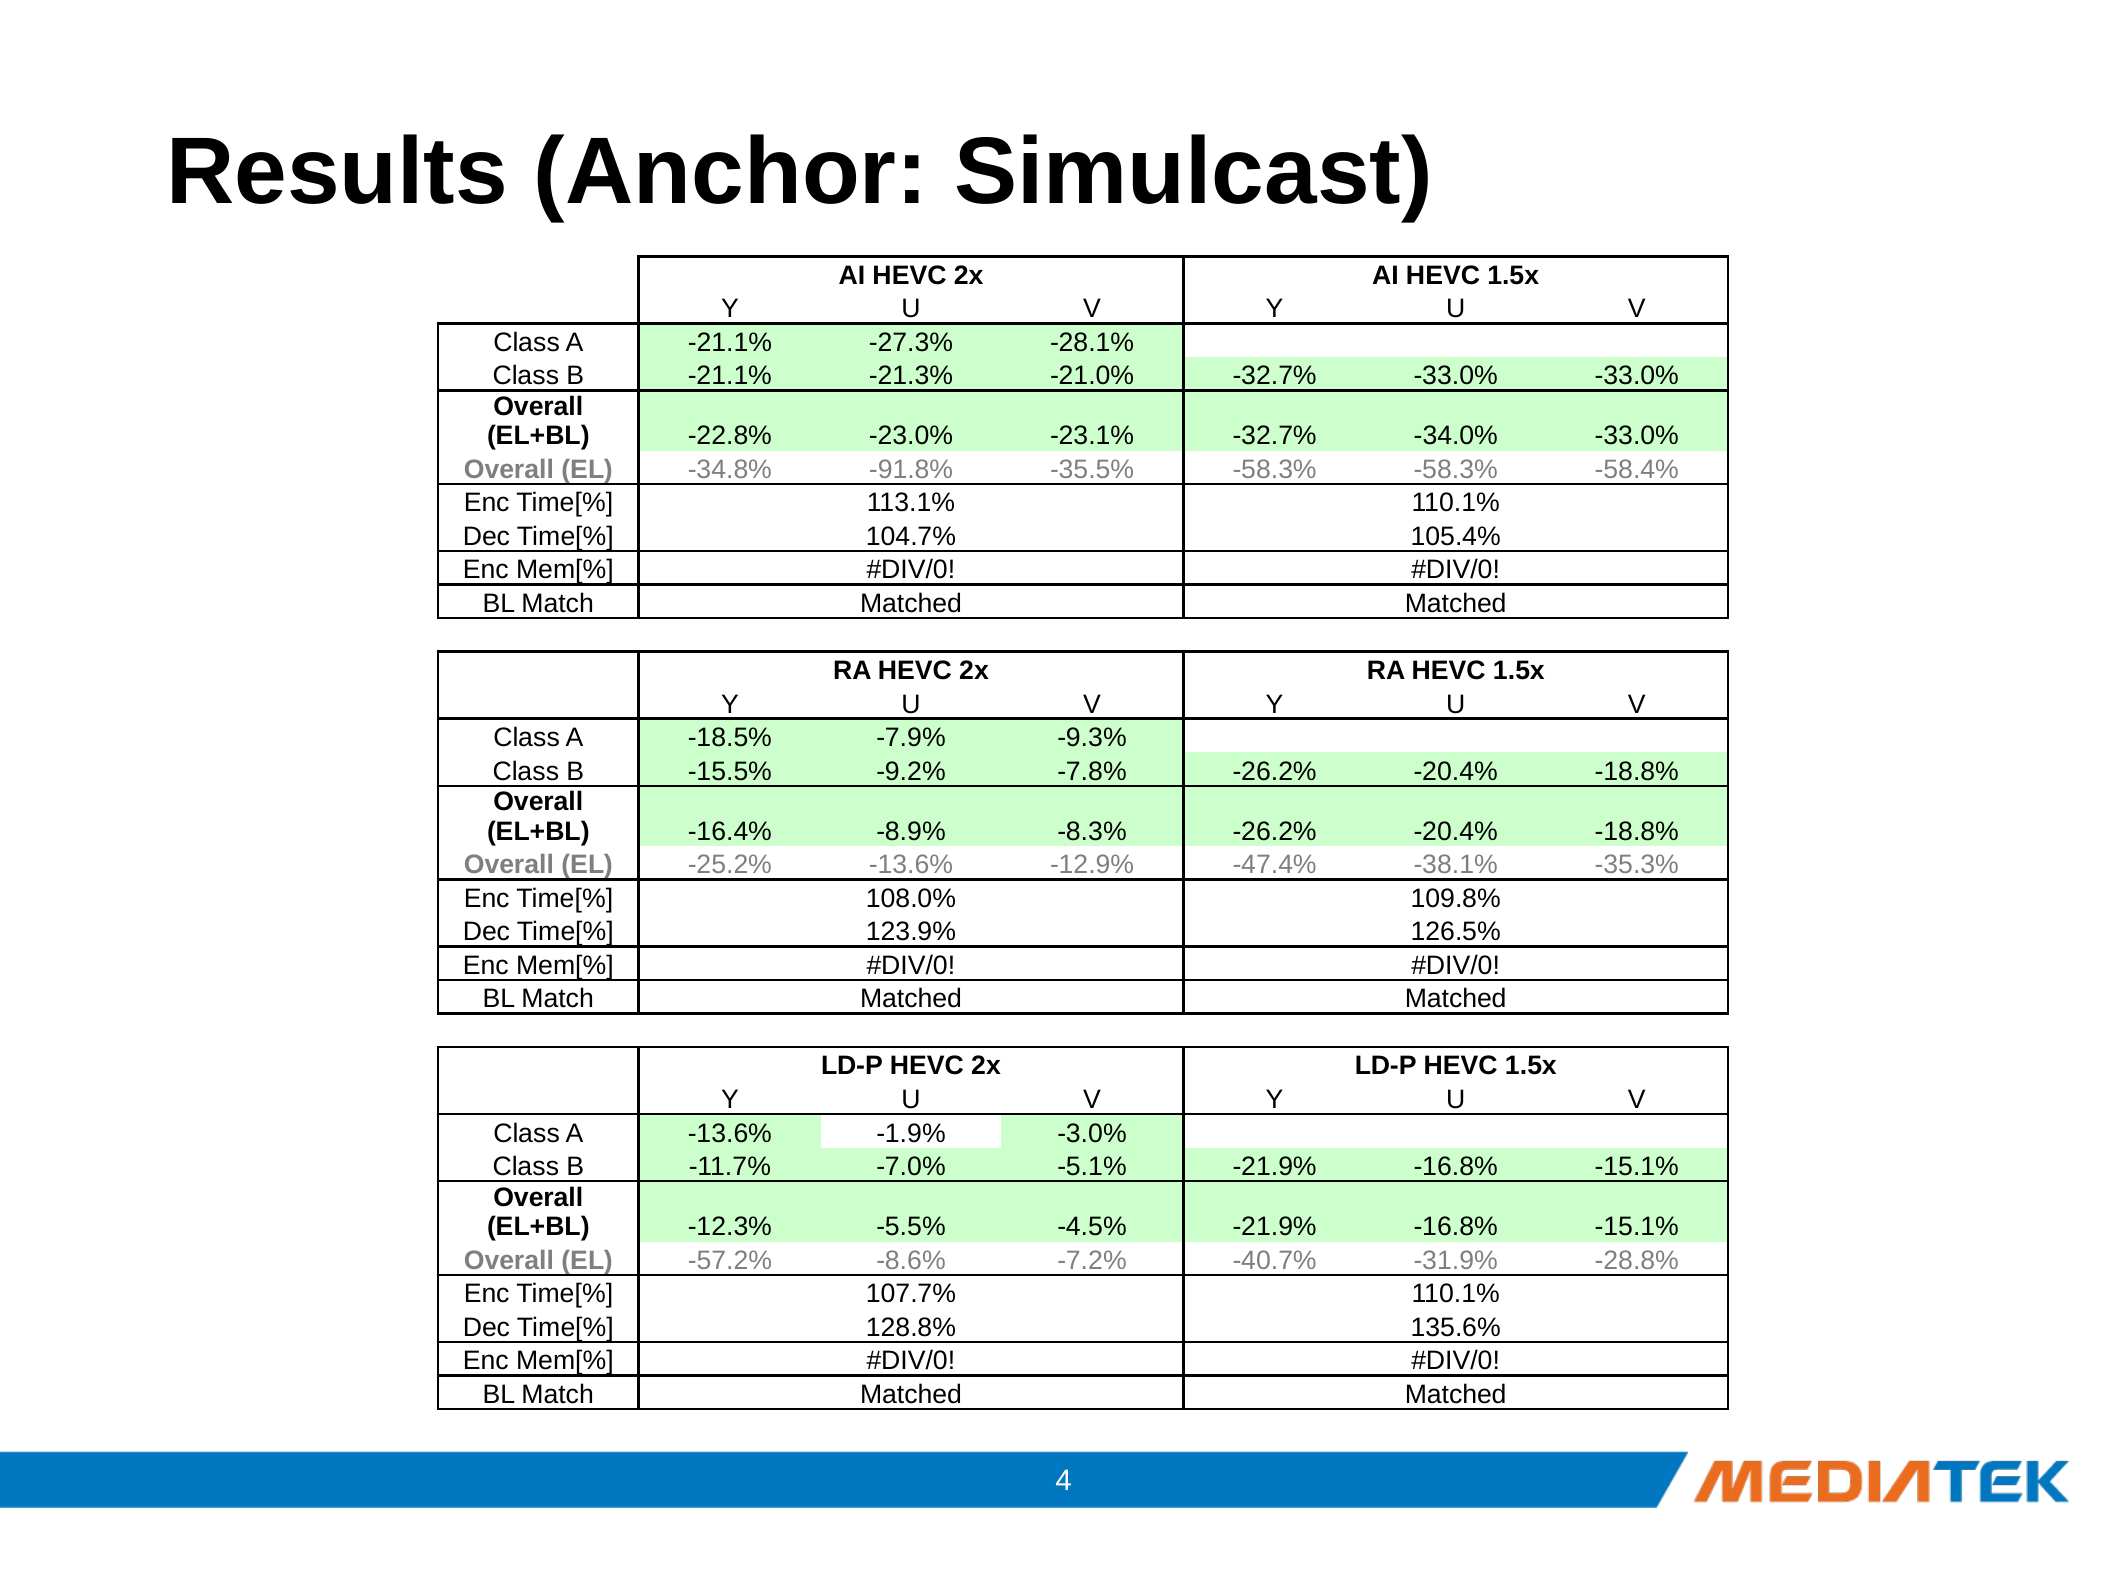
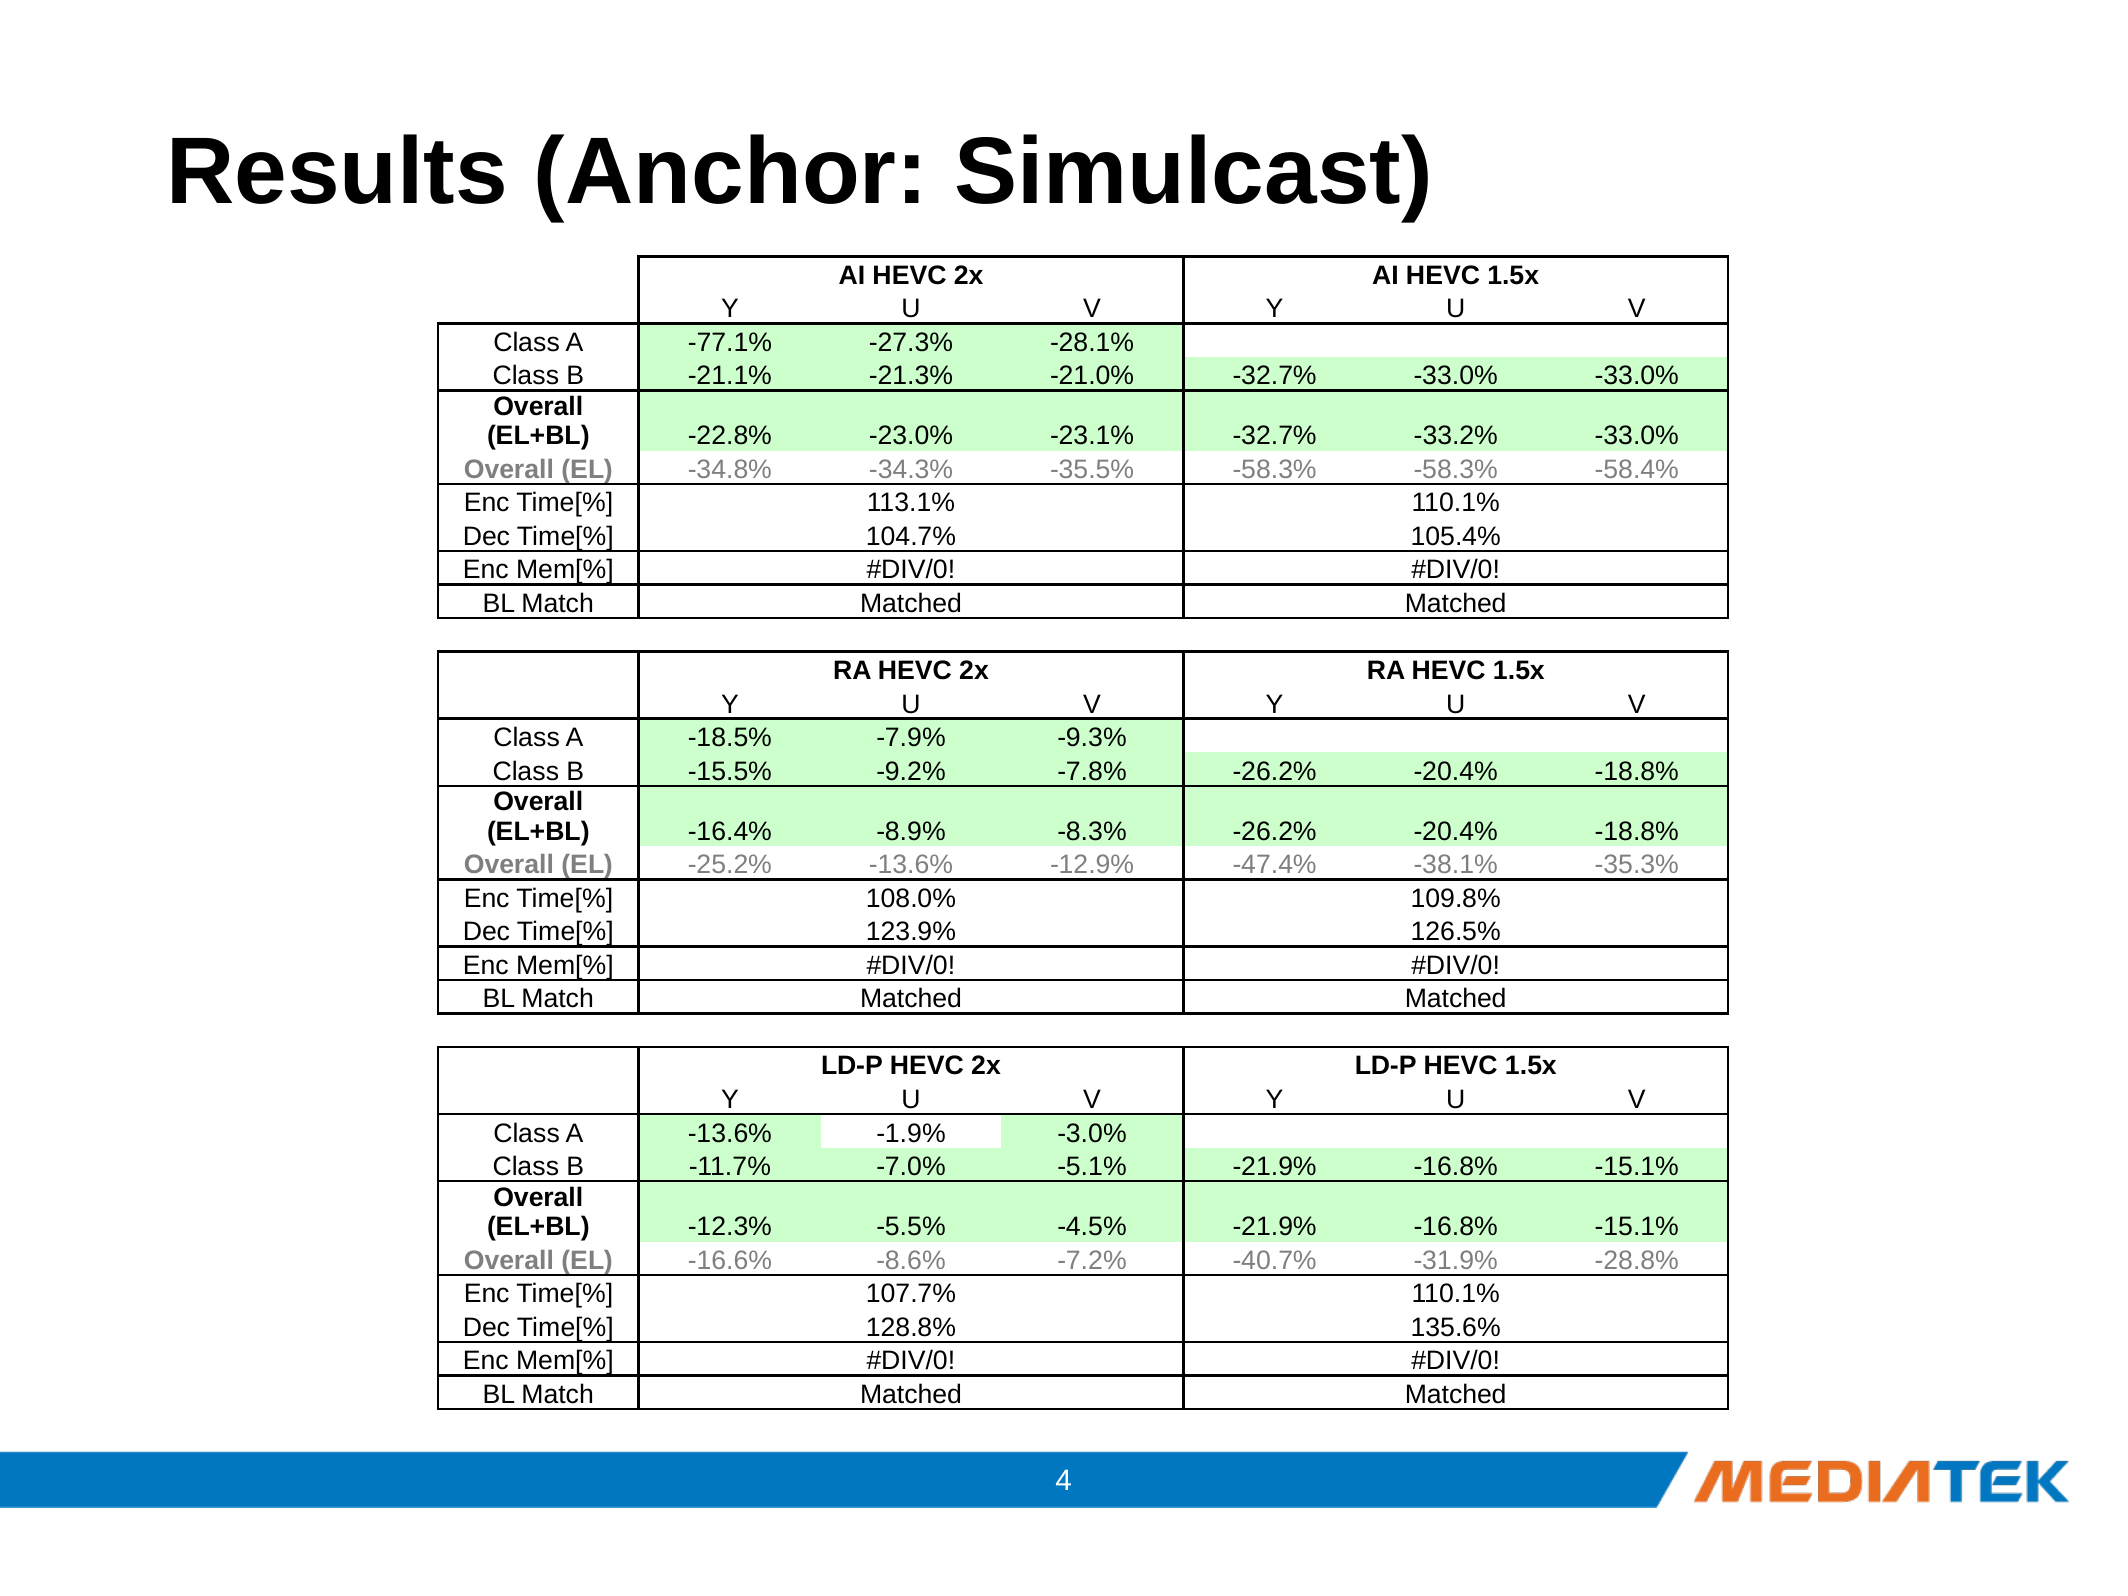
A -21.1%: -21.1% -> -77.1% (730, 342)
-34.0%: -34.0% -> -33.2% (1456, 436)
-91.8%: -91.8% -> -34.3% (911, 470)
-57.2%: -57.2% -> -16.6% (730, 1261)
